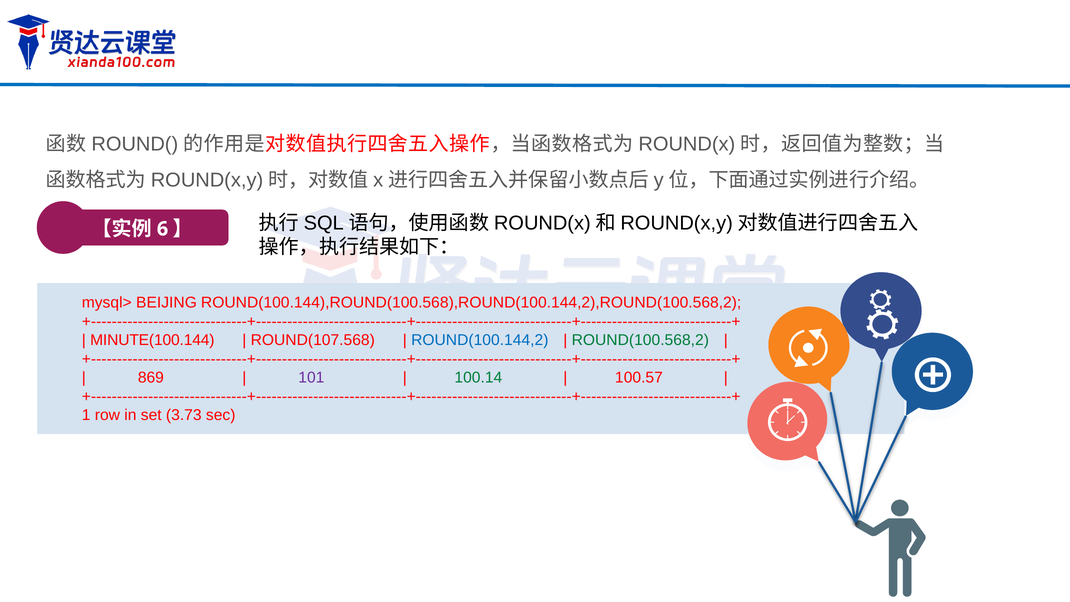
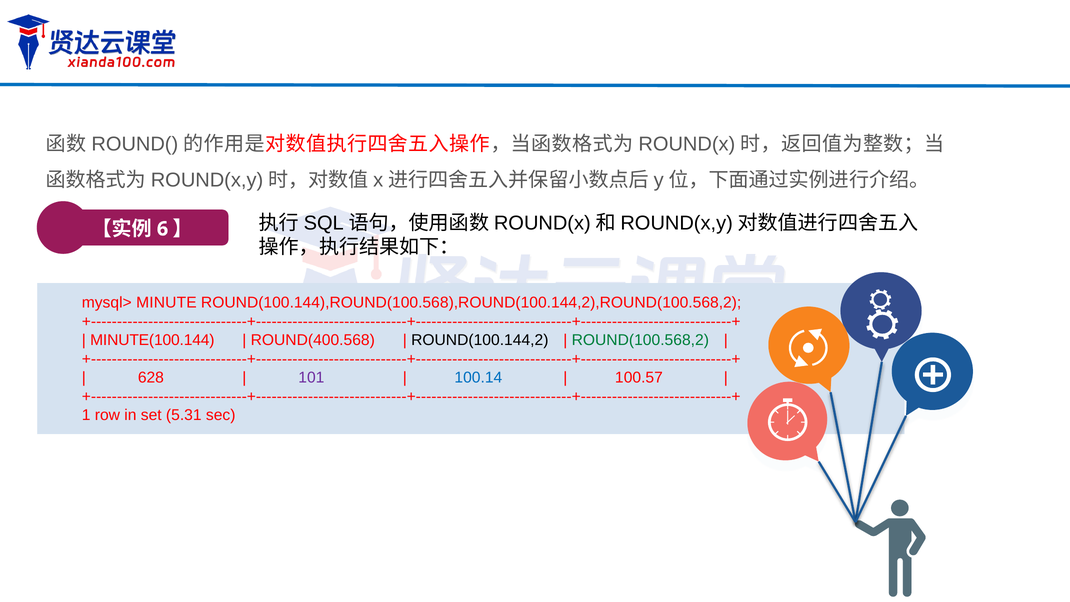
BEIJING: BEIJING -> MINUTE (166, 303)
ROUND(107.568: ROUND(107.568 -> ROUND(400.568 (313, 340)
ROUND(100.144,2 colour: blue -> black (480, 340)
869: 869 -> 628 (151, 378)
100.14 colour: green -> blue (478, 378)
3.73: 3.73 -> 5.31 (184, 415)
